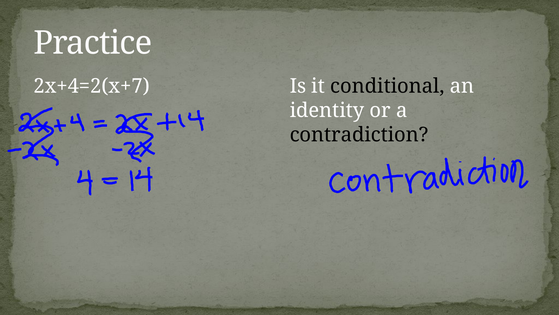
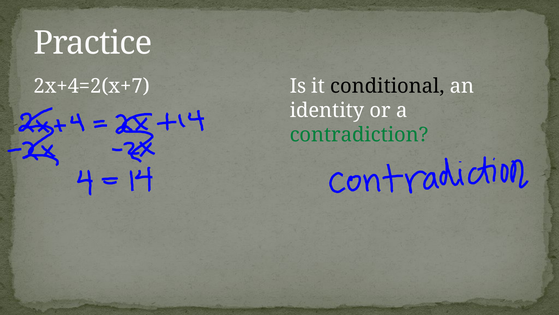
contradiction colour: black -> green (359, 135)
